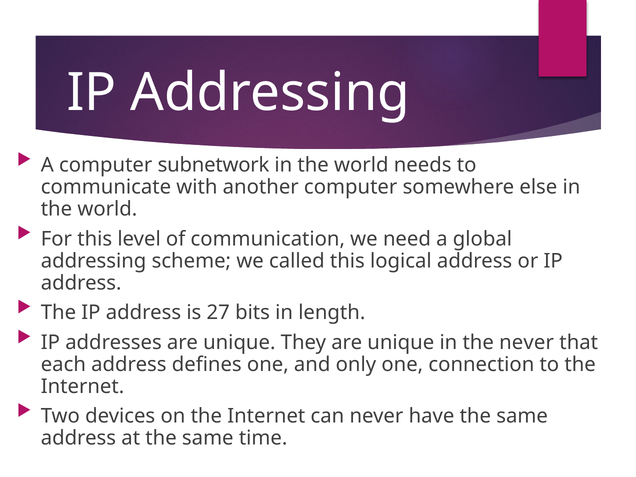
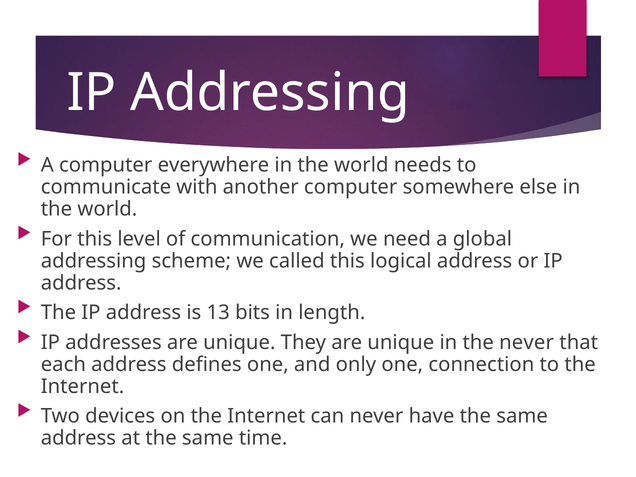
subnetwork: subnetwork -> everywhere (213, 165)
27: 27 -> 13 (218, 313)
